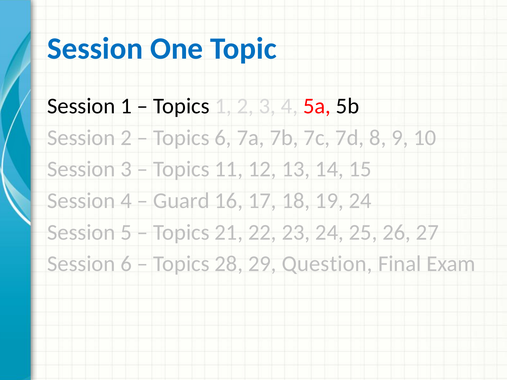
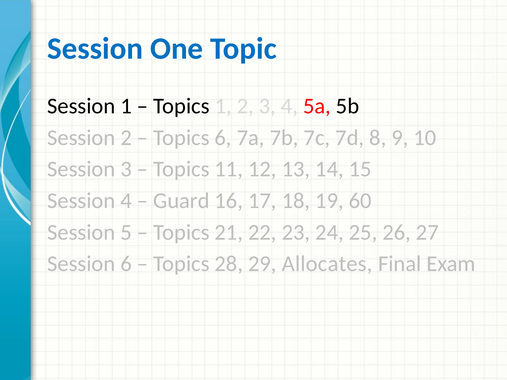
19 24: 24 -> 60 (360, 201)
Question: Question -> Allocates (327, 264)
